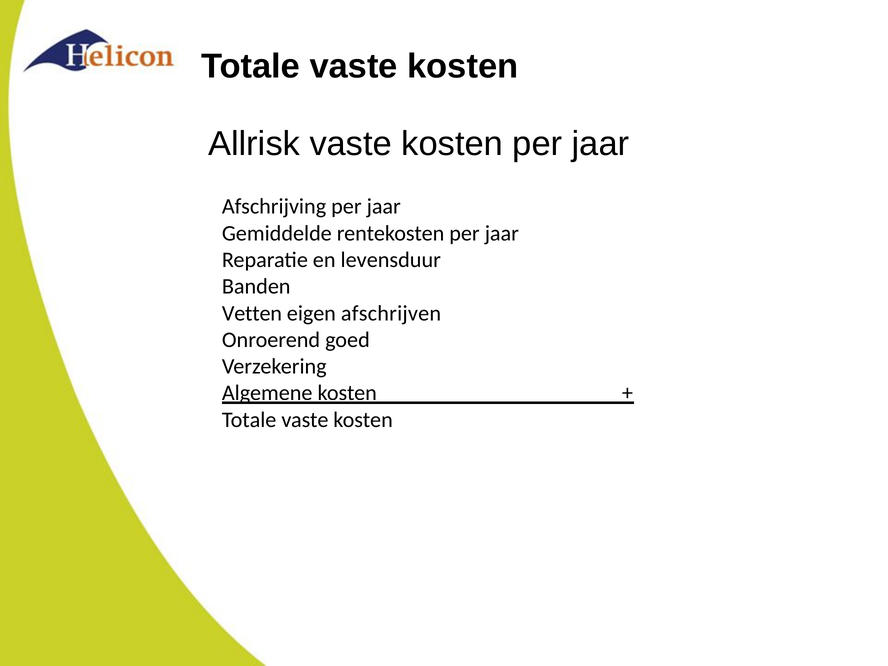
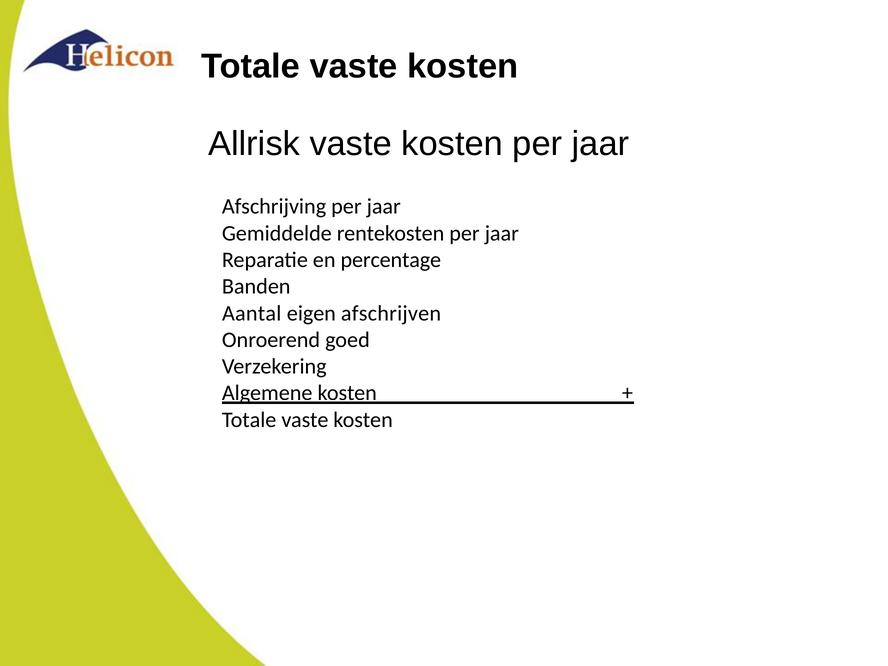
levensduur: levensduur -> percentage (391, 260)
Vetten: Vetten -> Aantal (252, 313)
